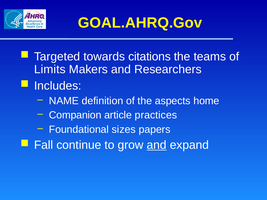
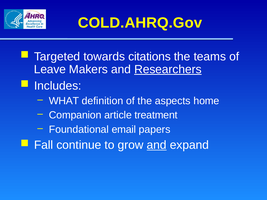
GOAL.AHRQ.Gov: GOAL.AHRQ.Gov -> COLD.AHRQ.Gov (140, 23)
Limits: Limits -> Leave (50, 69)
Researchers underline: none -> present (168, 69)
NAME: NAME -> WHAT (64, 101)
practices: practices -> treatment (156, 115)
sizes: sizes -> email (124, 130)
